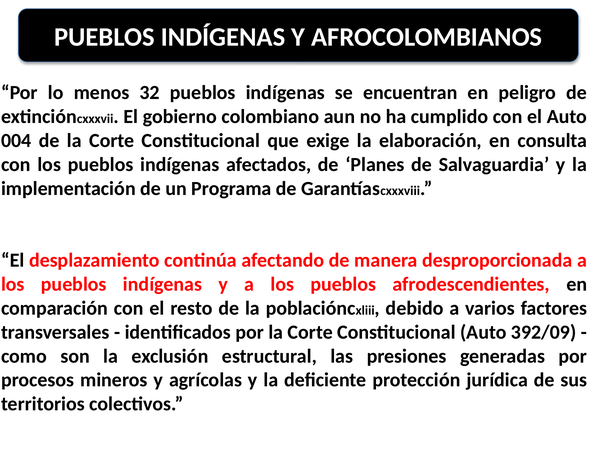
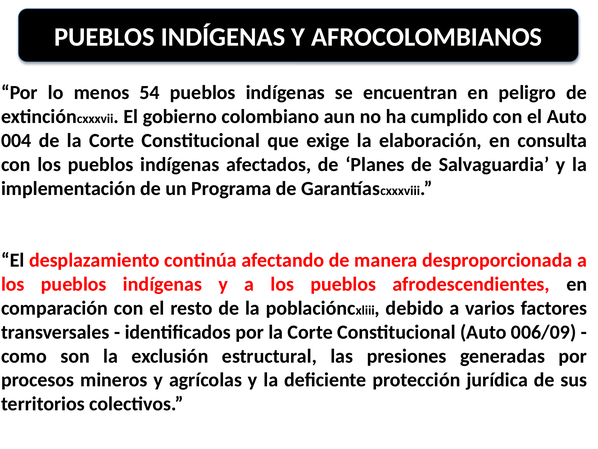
32: 32 -> 54 (150, 93)
392/09: 392/09 -> 006/09 (544, 332)
